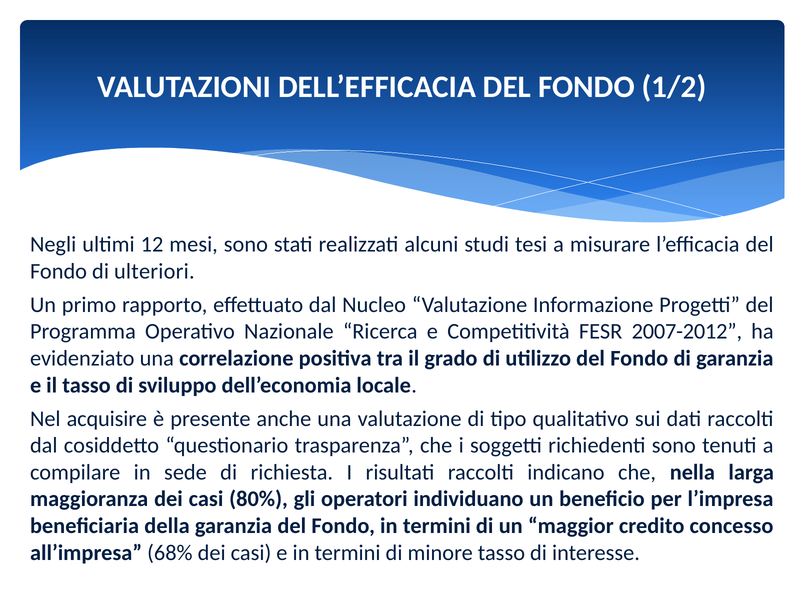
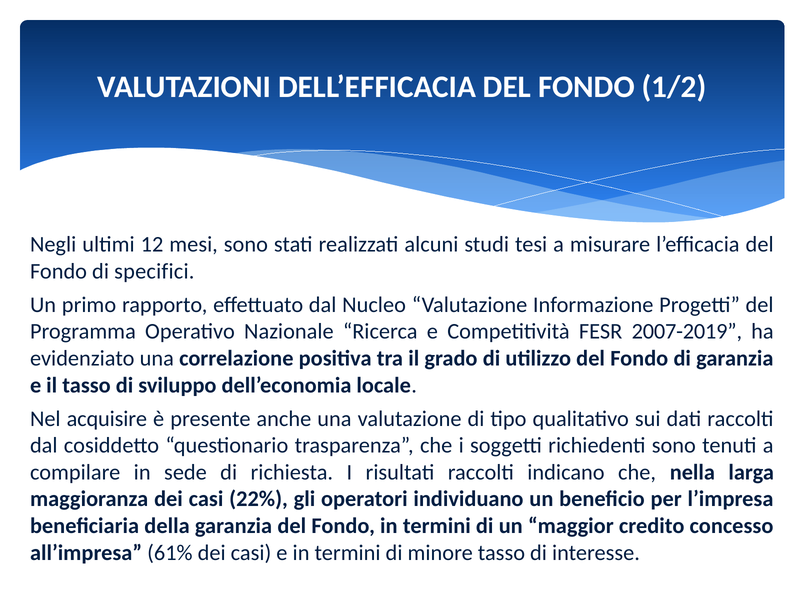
ulteriori: ulteriori -> specifici (154, 271)
2007-2012: 2007-2012 -> 2007-2019 (687, 332)
80%: 80% -> 22% (259, 499)
68%: 68% -> 61% (170, 553)
